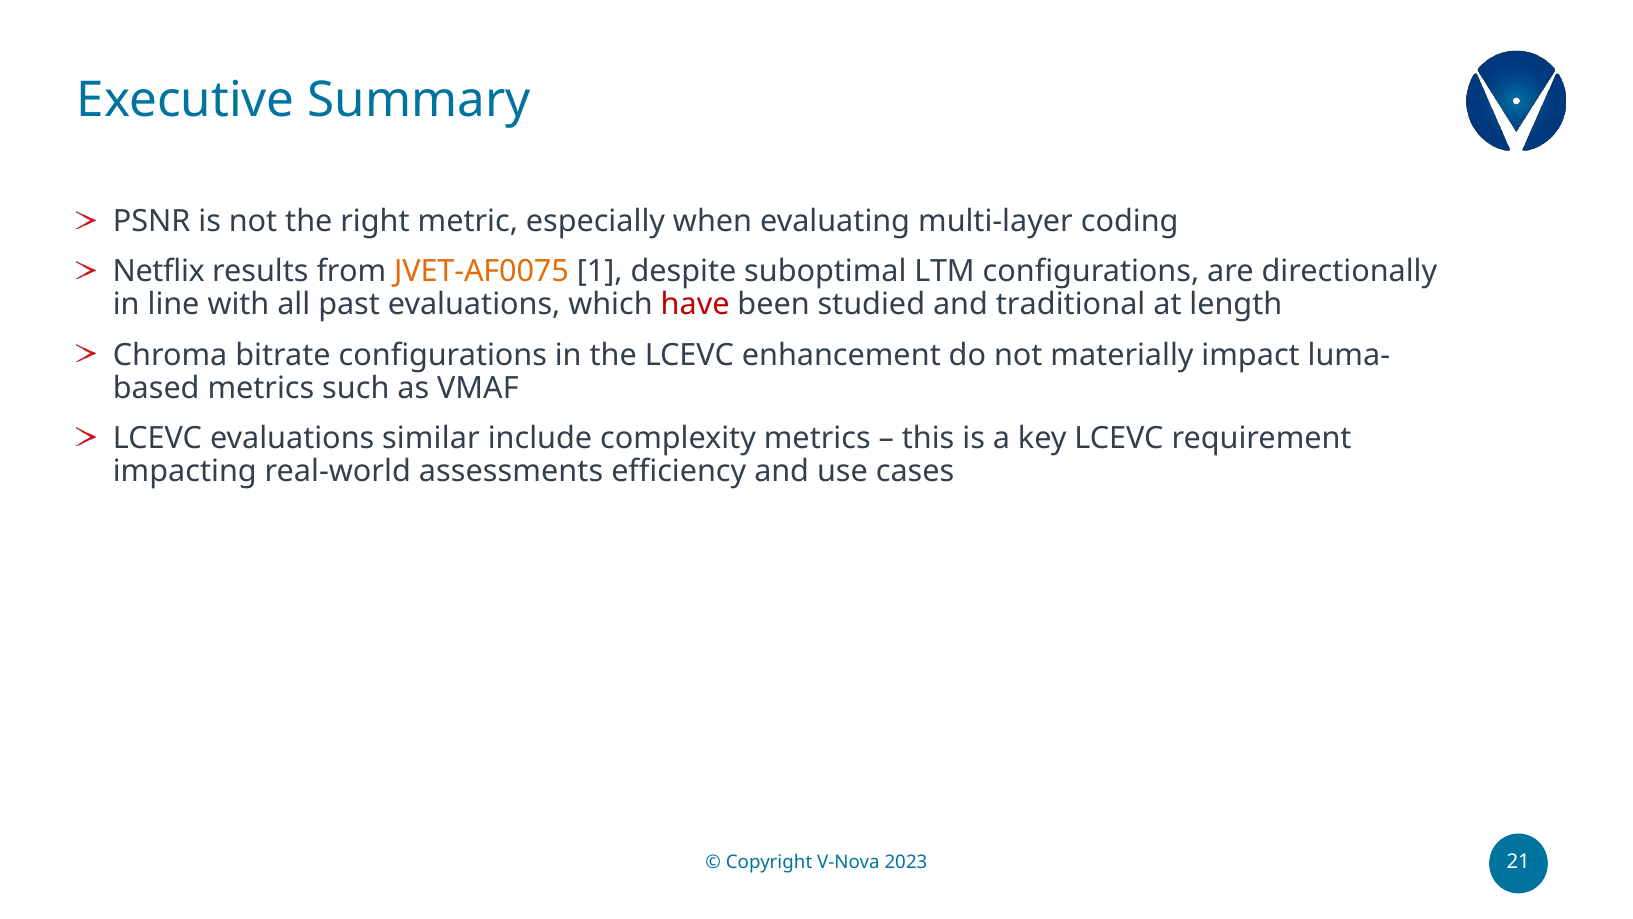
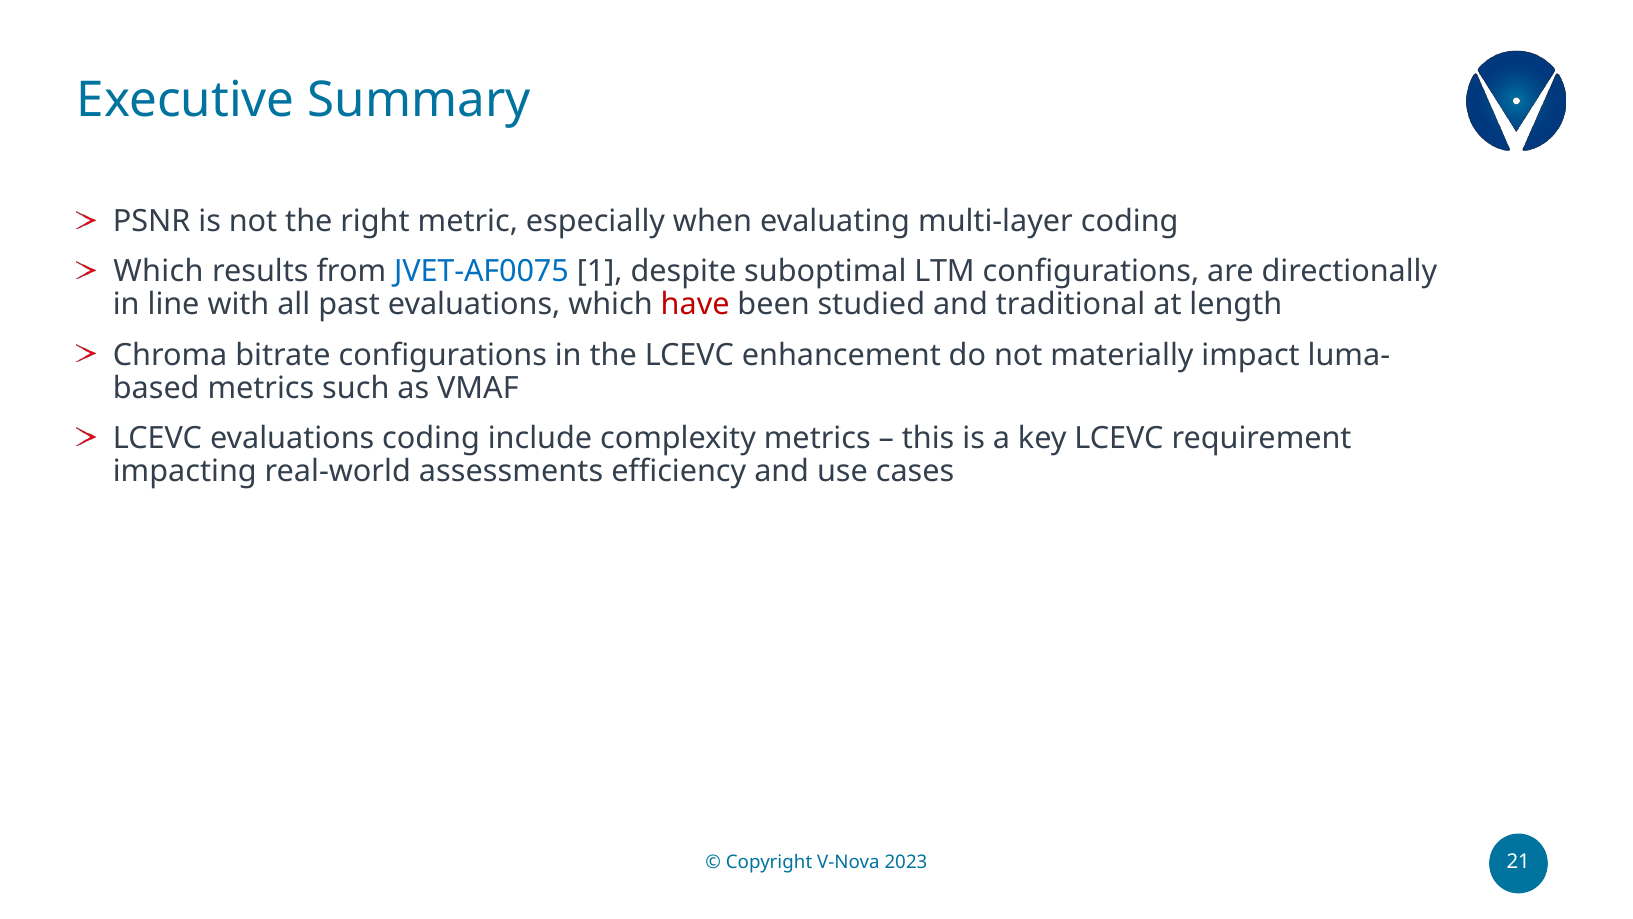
Netflix: Netflix -> Which (158, 272)
JVET-AF0075 colour: orange -> blue (481, 272)
evaluations similar: similar -> coding (431, 438)
